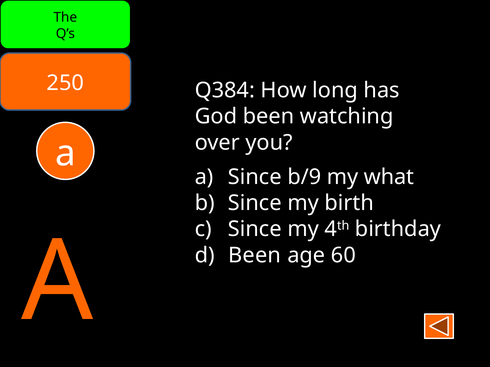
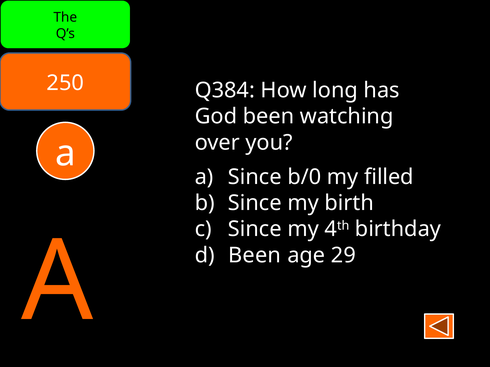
b/9: b/9 -> b/0 (304, 177)
what: what -> filled (389, 177)
60: 60 -> 29 (343, 256)
